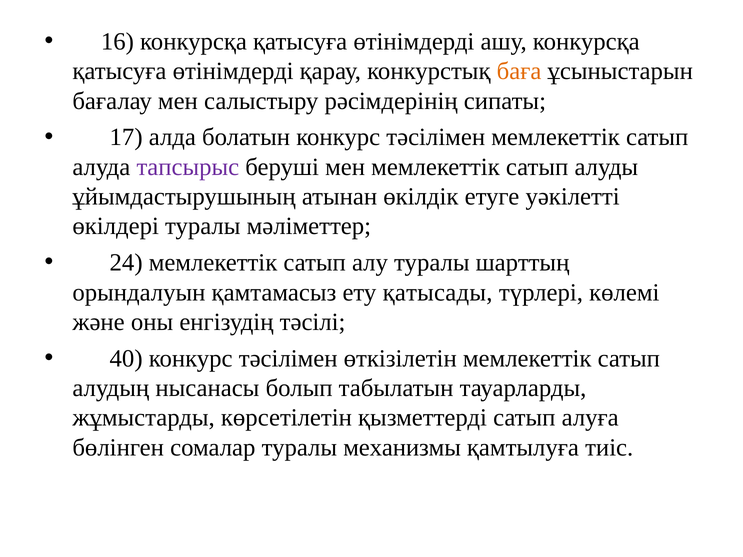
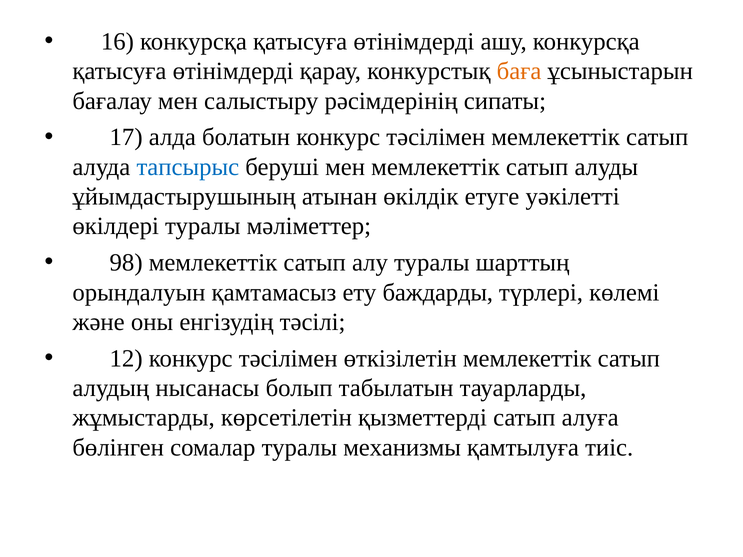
тапсырыс colour: purple -> blue (188, 167)
24: 24 -> 98 (126, 263)
қатысады: қатысады -> баждарды (438, 292)
40: 40 -> 12 (126, 359)
